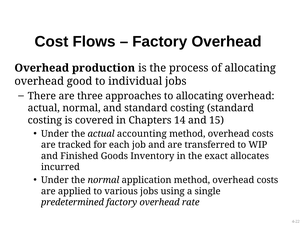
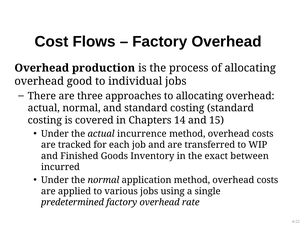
accounting: accounting -> incurrence (142, 134)
allocates: allocates -> between (250, 156)
